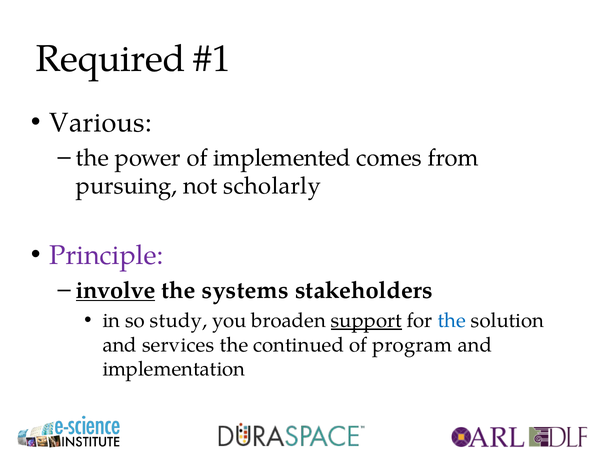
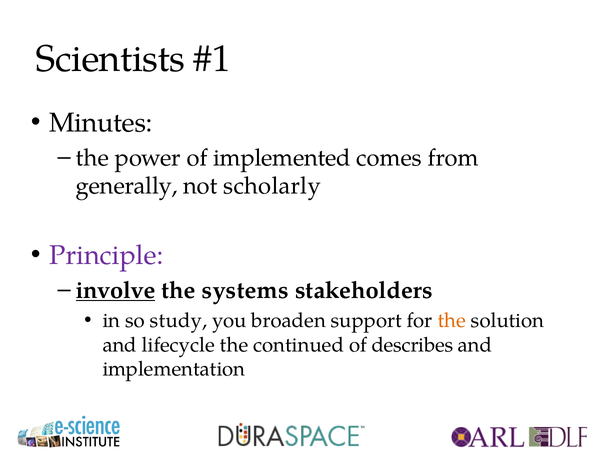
Required: Required -> Scientists (111, 59)
Various: Various -> Minutes (101, 123)
pursuing: pursuing -> generally (127, 186)
support underline: present -> none (366, 320)
the colour: blue -> orange (452, 320)
services: services -> lifecycle (178, 345)
program: program -> describes (412, 345)
